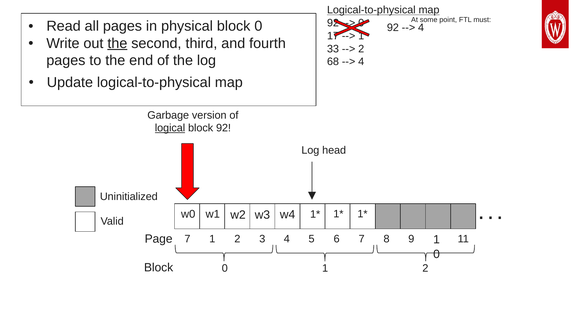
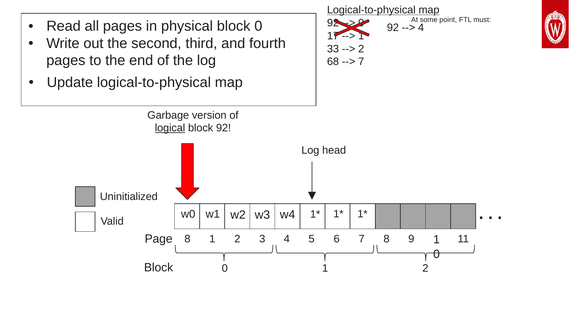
the underline: present -> none (117, 43)
4: 4 -> 7 (361, 62)
Page 7: 7 -> 8 (187, 239)
